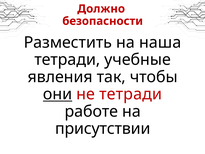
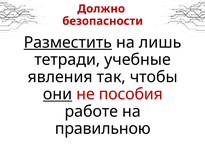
Разместить underline: none -> present (68, 42)
наша: наша -> лишь (160, 42)
не тетради: тетради -> пособия (131, 94)
присутствии: присутствии -> правильною (103, 129)
